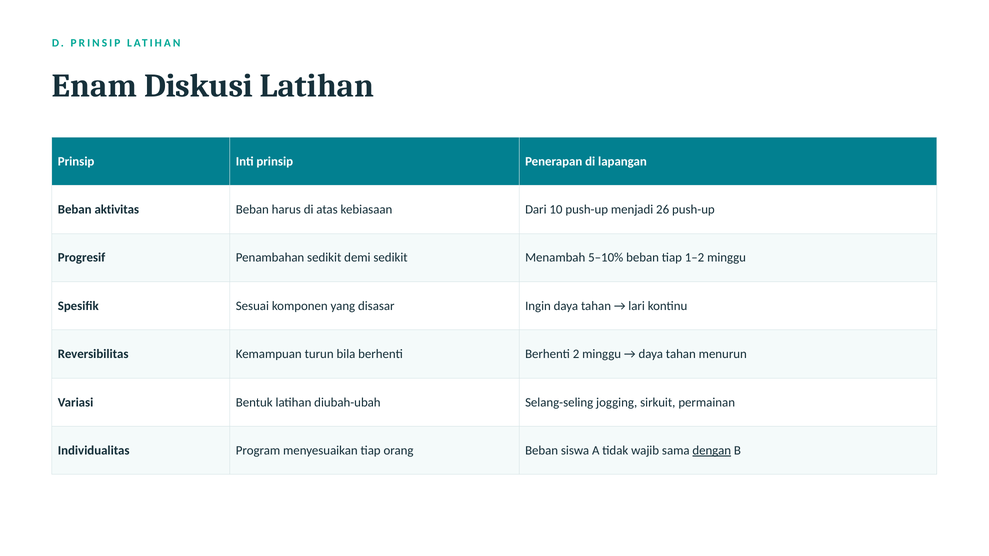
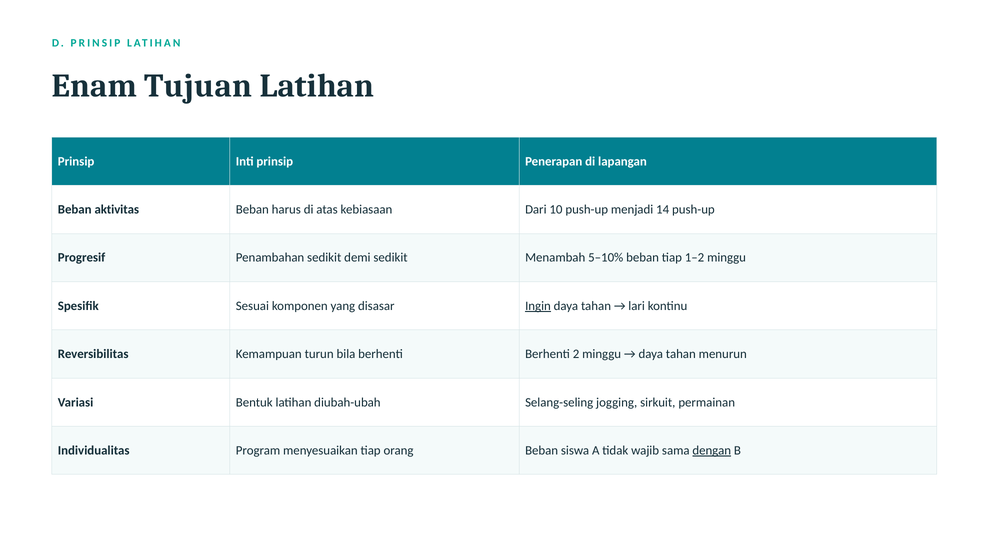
Diskusi: Diskusi -> Tujuan (198, 86)
26: 26 -> 14 (663, 210)
Ingin underline: none -> present (538, 306)
